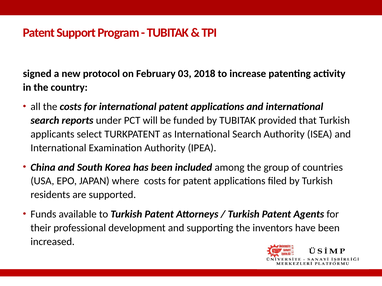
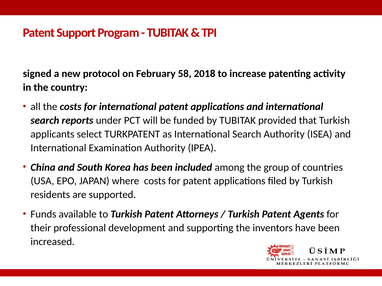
03: 03 -> 58 (185, 74)
